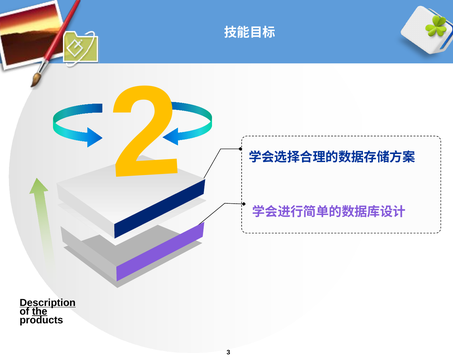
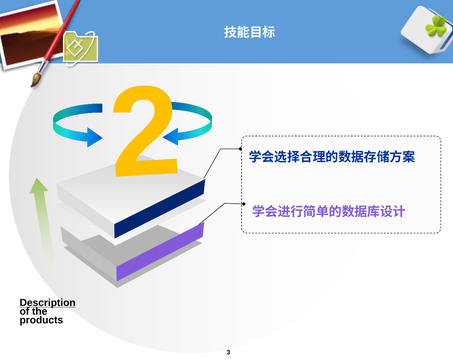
the underline: present -> none (40, 311)
